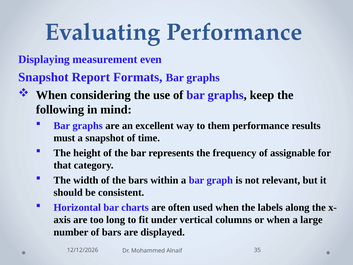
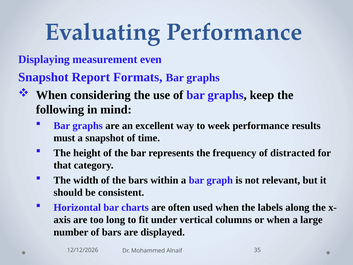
them: them -> week (219, 126)
assignable: assignable -> distracted (293, 153)
